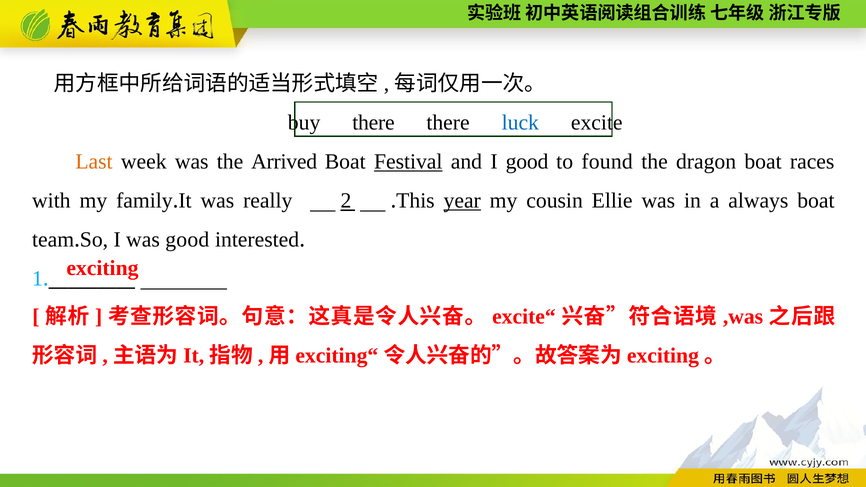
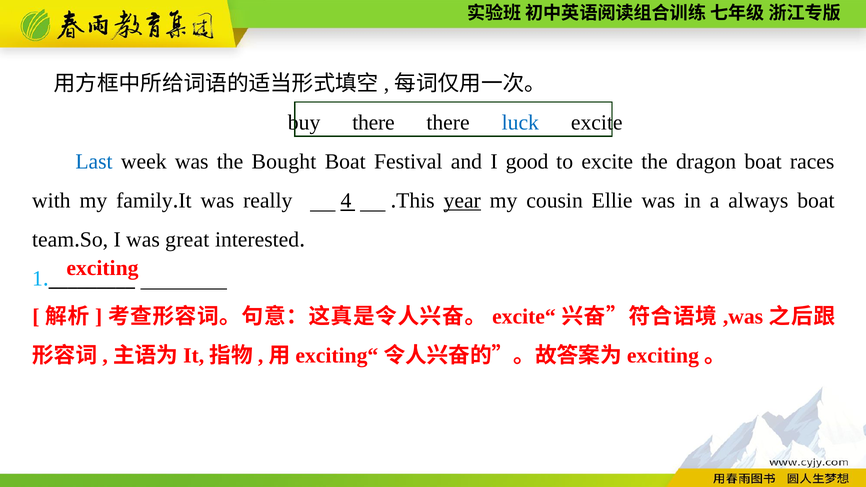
Last colour: orange -> blue (94, 162)
Arrived: Arrived -> Bought (284, 162)
Festival underline: present -> none (408, 162)
to found: found -> excite (607, 162)
2: 2 -> 4 (346, 201)
was good: good -> great (187, 240)
